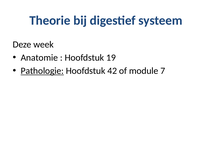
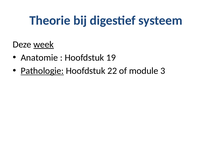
week underline: none -> present (44, 44)
42: 42 -> 22 (112, 71)
7: 7 -> 3 (163, 71)
